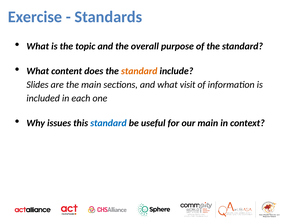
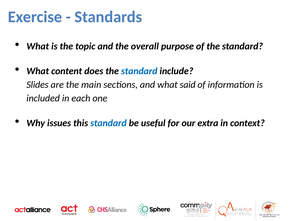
standard colour: orange -> blue (139, 71)
visit: visit -> said (188, 84)
our main: main -> extra (208, 123)
